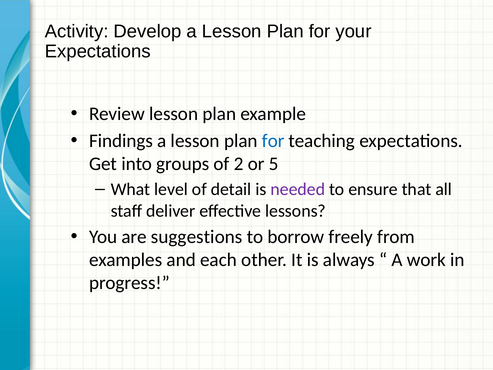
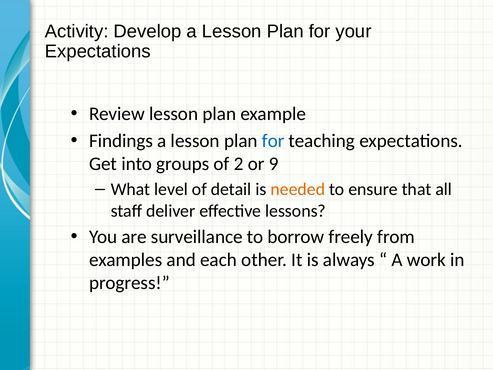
5: 5 -> 9 (274, 164)
needed colour: purple -> orange (298, 189)
suggestions: suggestions -> surveillance (197, 237)
